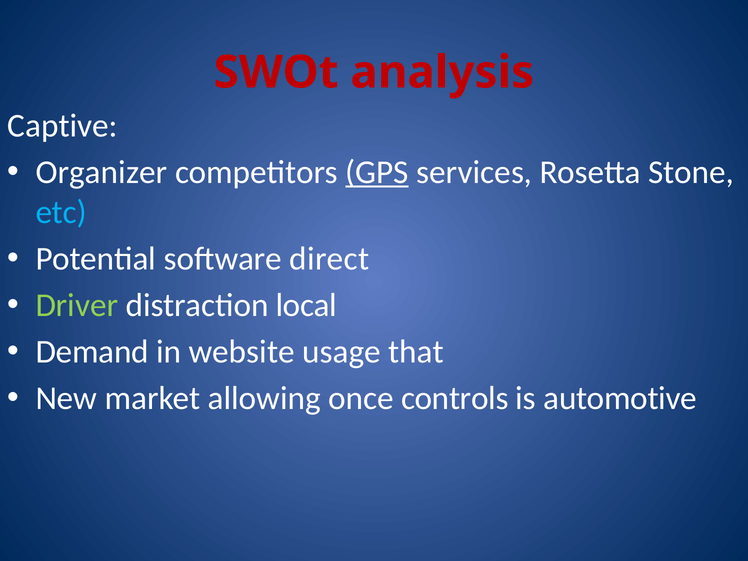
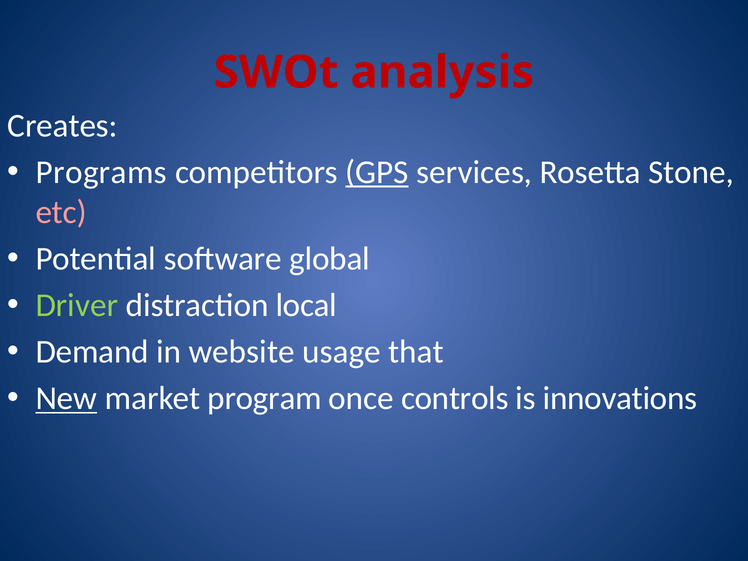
Captive: Captive -> Creates (63, 126)
Organizer: Organizer -> Programs (101, 172)
etc colour: light blue -> pink (61, 212)
direct: direct -> global (330, 259)
New underline: none -> present (66, 398)
allowing: allowing -> program (265, 398)
automotive: automotive -> innovations (620, 398)
